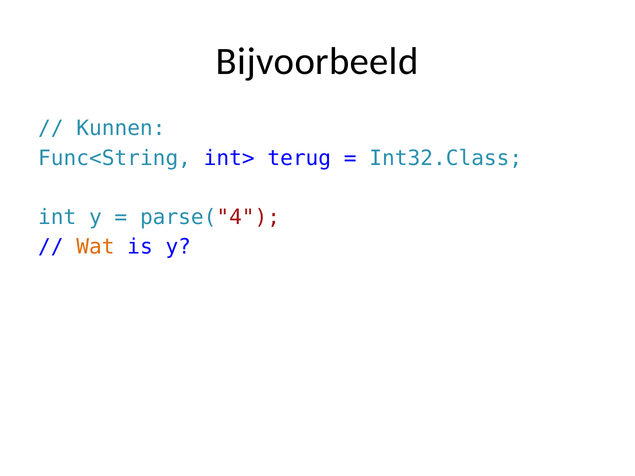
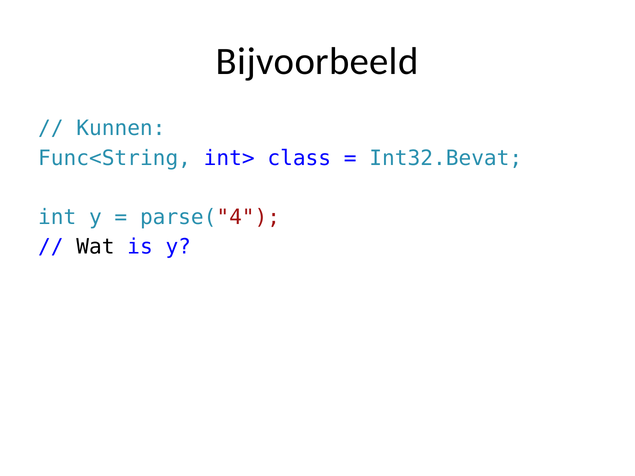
terug: terug -> class (299, 158)
Int32.Class: Int32.Class -> Int32.Bevat (446, 158)
Wat colour: orange -> black (95, 247)
